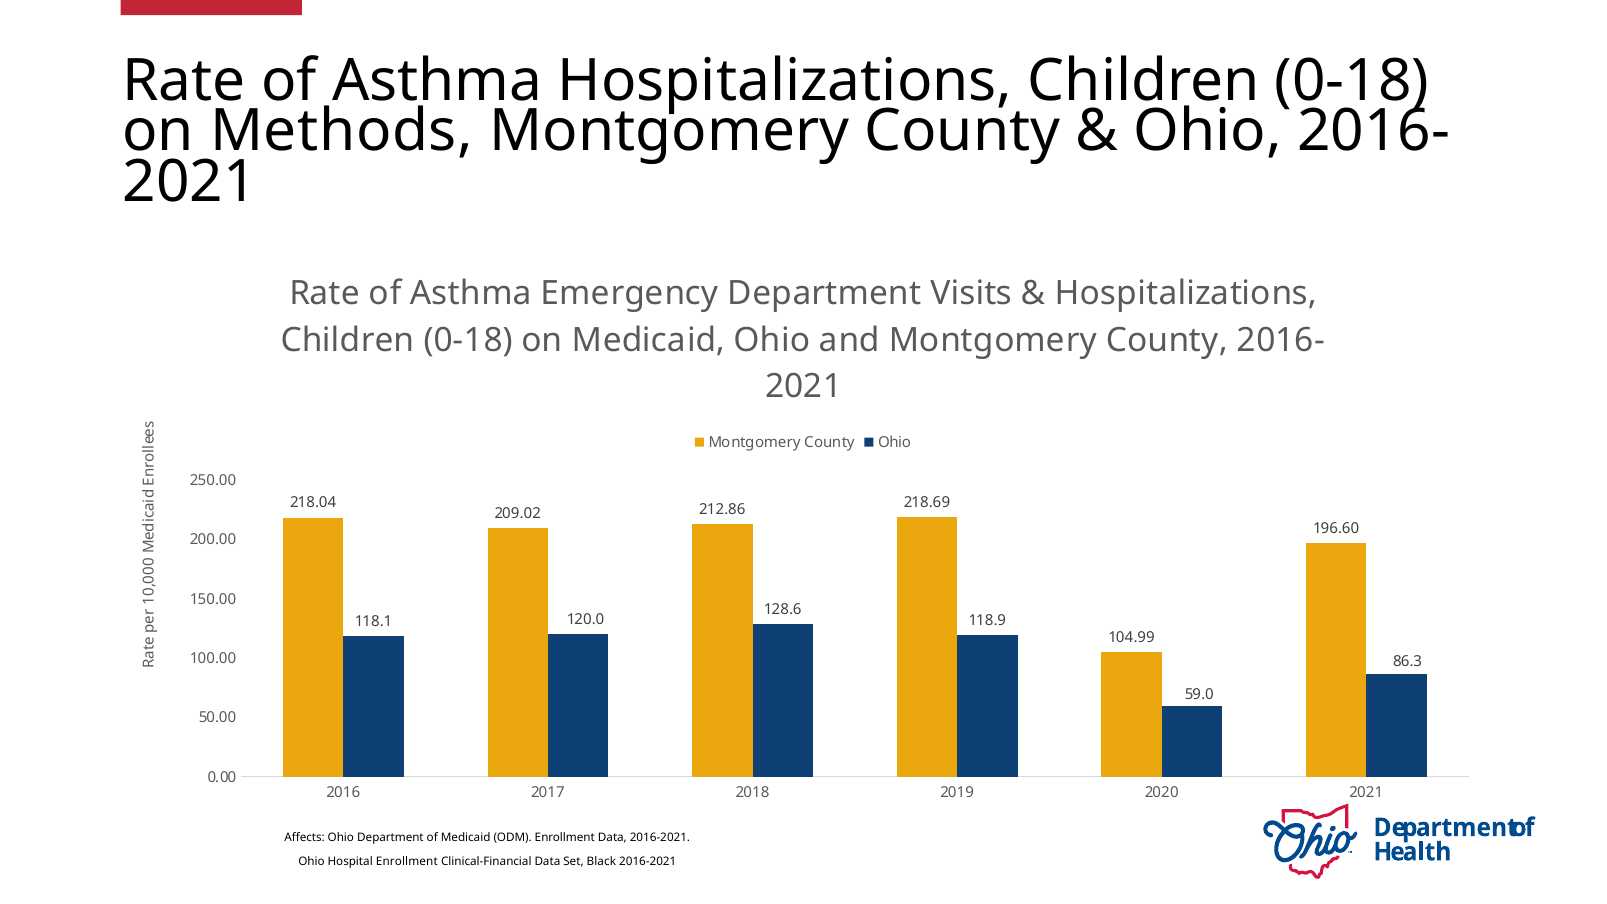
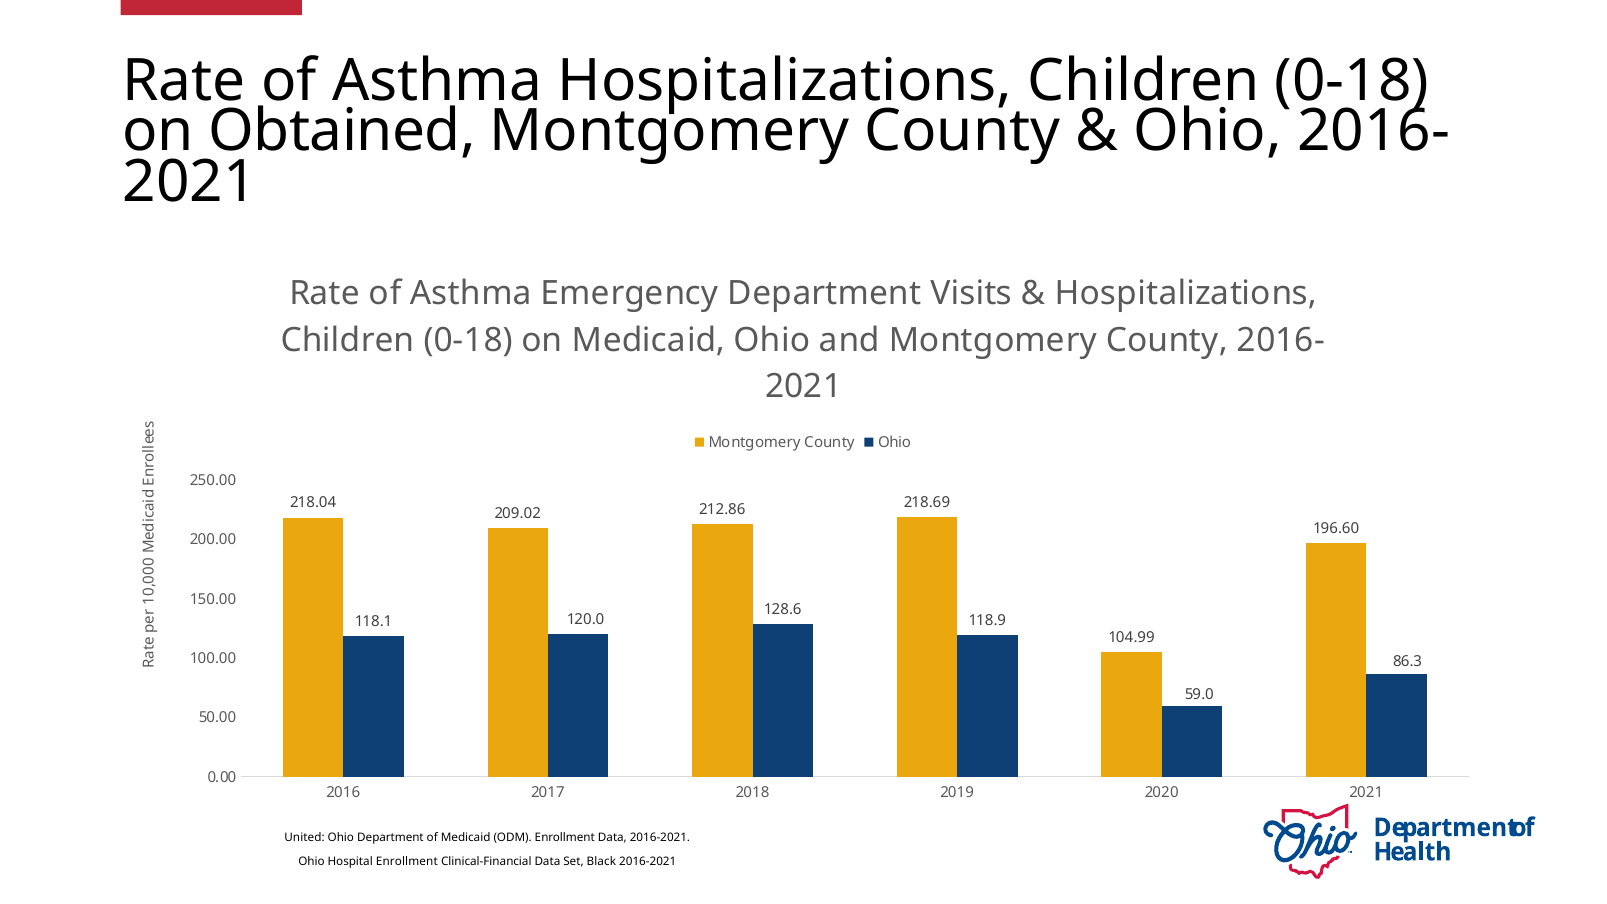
Methods: Methods -> Obtained (342, 131)
Affects: Affects -> United (305, 838)
